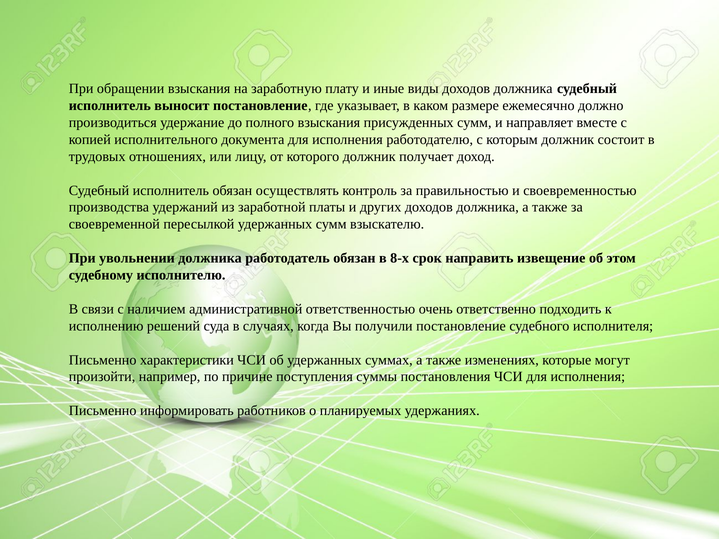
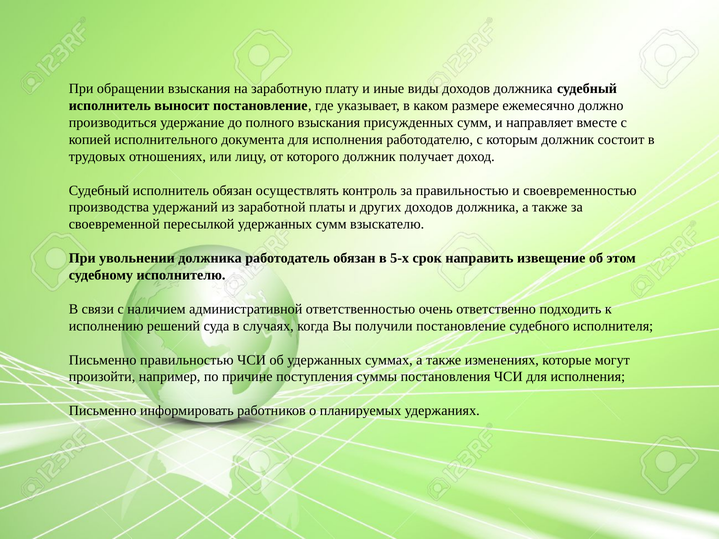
8-х: 8-х -> 5-х (400, 258)
Письменно характеристики: характеристики -> правильностью (187, 360)
